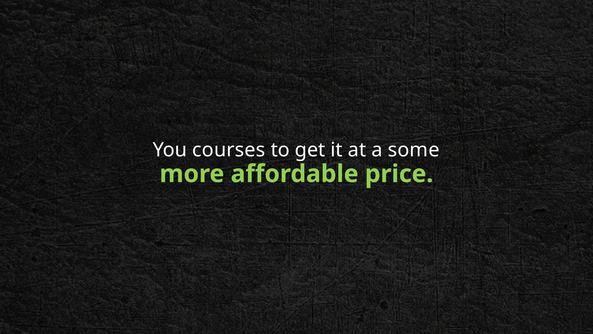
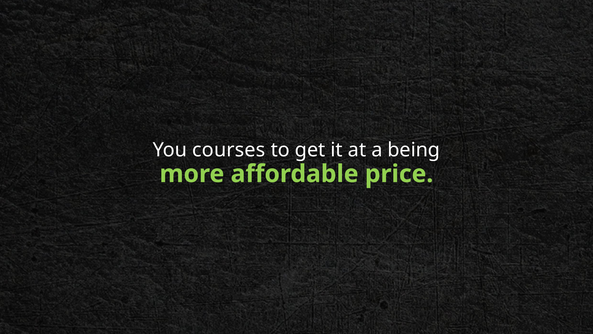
some: some -> being (414, 150)
